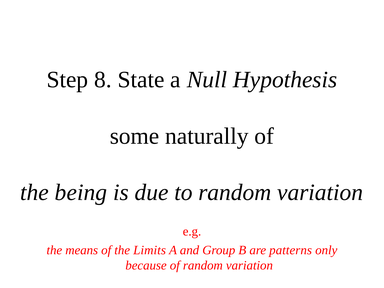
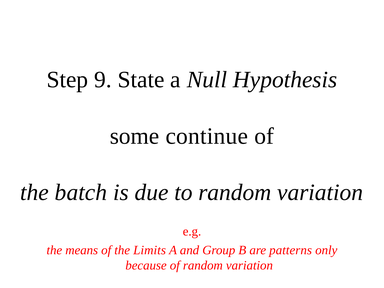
8: 8 -> 9 (103, 80)
naturally: naturally -> continue (207, 136)
being: being -> batch (81, 192)
